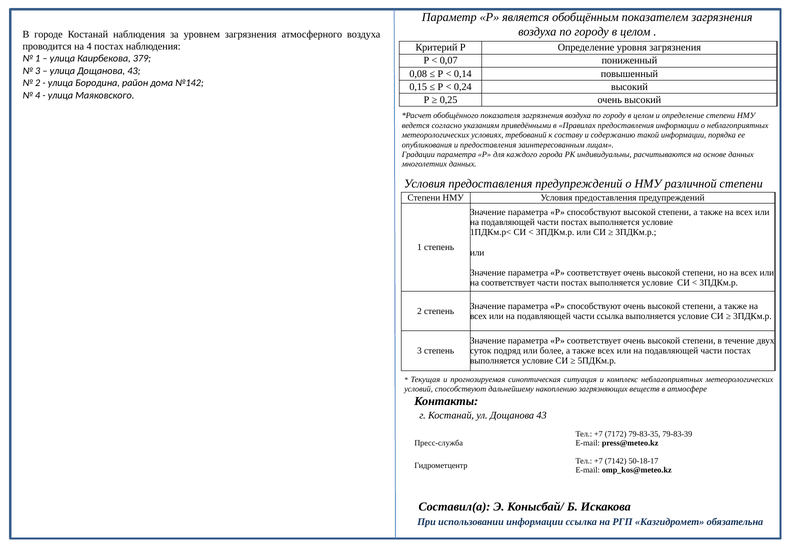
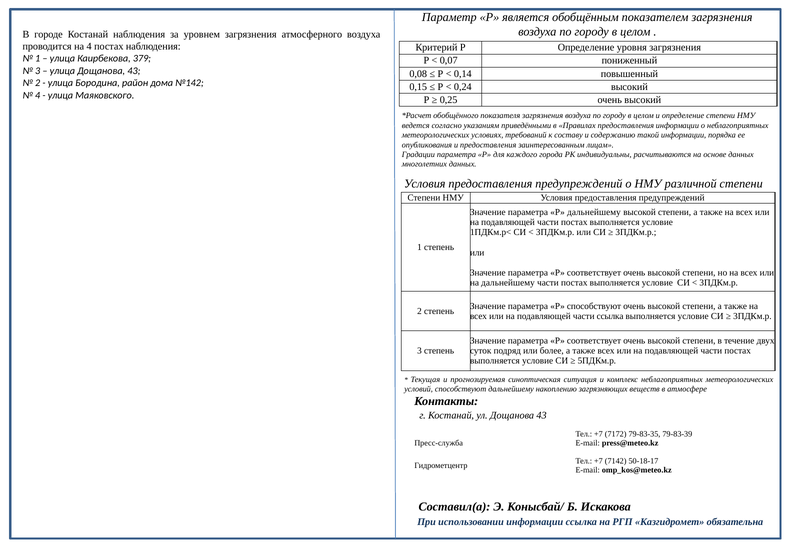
способствуют: способствуют -> дальнейшему (594, 212)
на соответствует: соответствует -> дальнейшему (508, 283)
